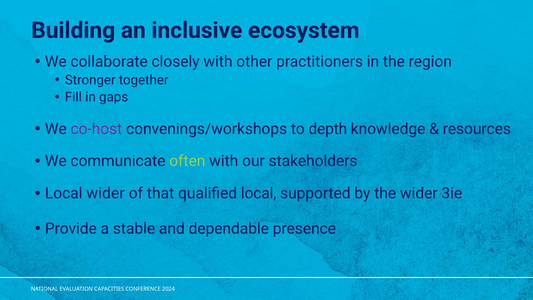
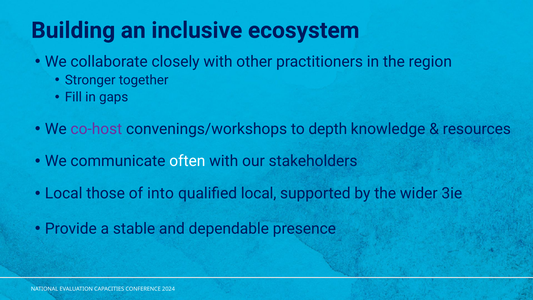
often colour: light green -> white (187, 161)
Local wider: wider -> those (106, 193)
that: that -> into (161, 193)
